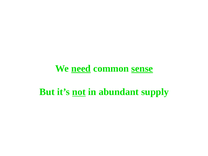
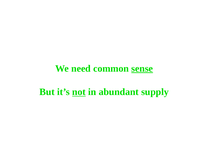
need underline: present -> none (81, 69)
